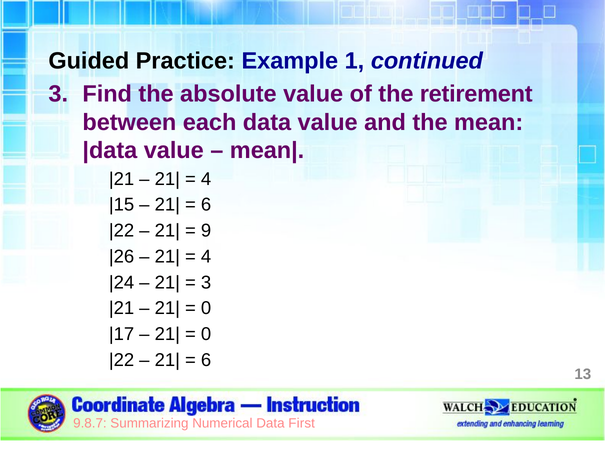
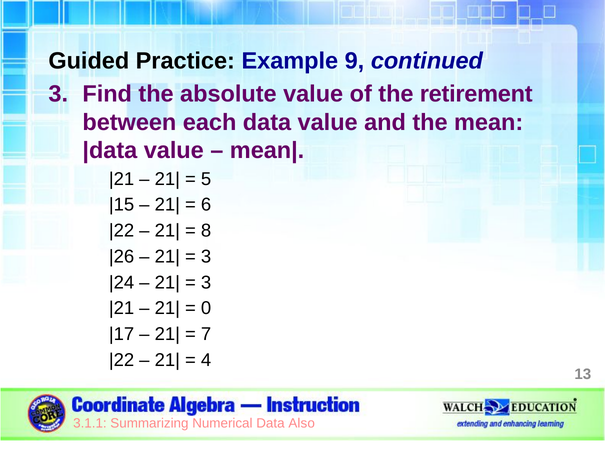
1: 1 -> 9 (354, 61)
4: 4 -> 5 (206, 179)
9: 9 -> 8 (206, 231)
4: 4 -> 3 (206, 256)
0: 0 -> 7 (206, 334)
6: 6 -> 4 (206, 360)
9.8.7: 9.8.7 -> 3.1.1 (90, 423)
First: First -> Also (302, 423)
